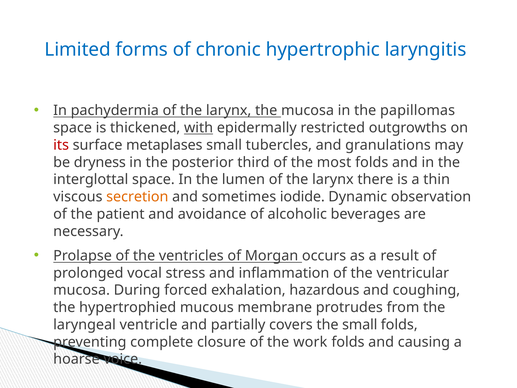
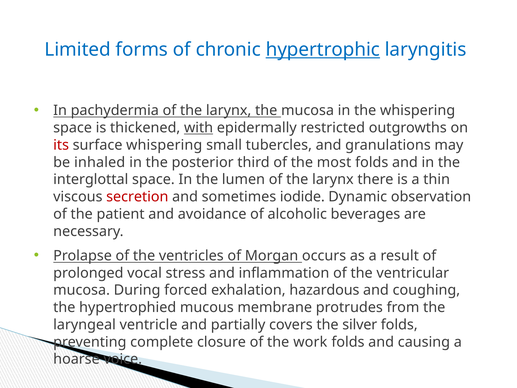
hypertrophic underline: none -> present (323, 50)
the papillomas: papillomas -> whispering (418, 110)
surface metaplases: metaplases -> whispering (164, 145)
dryness: dryness -> inhaled (100, 162)
secretion colour: orange -> red (137, 197)
the small: small -> silver (360, 325)
